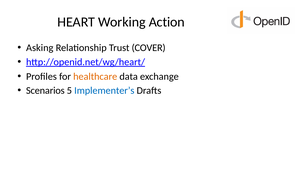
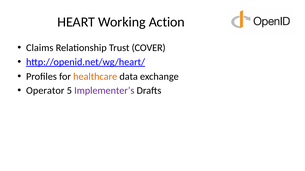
Asking: Asking -> Claims (40, 48)
Scenarios: Scenarios -> Operator (45, 91)
Implementer’s colour: blue -> purple (104, 91)
